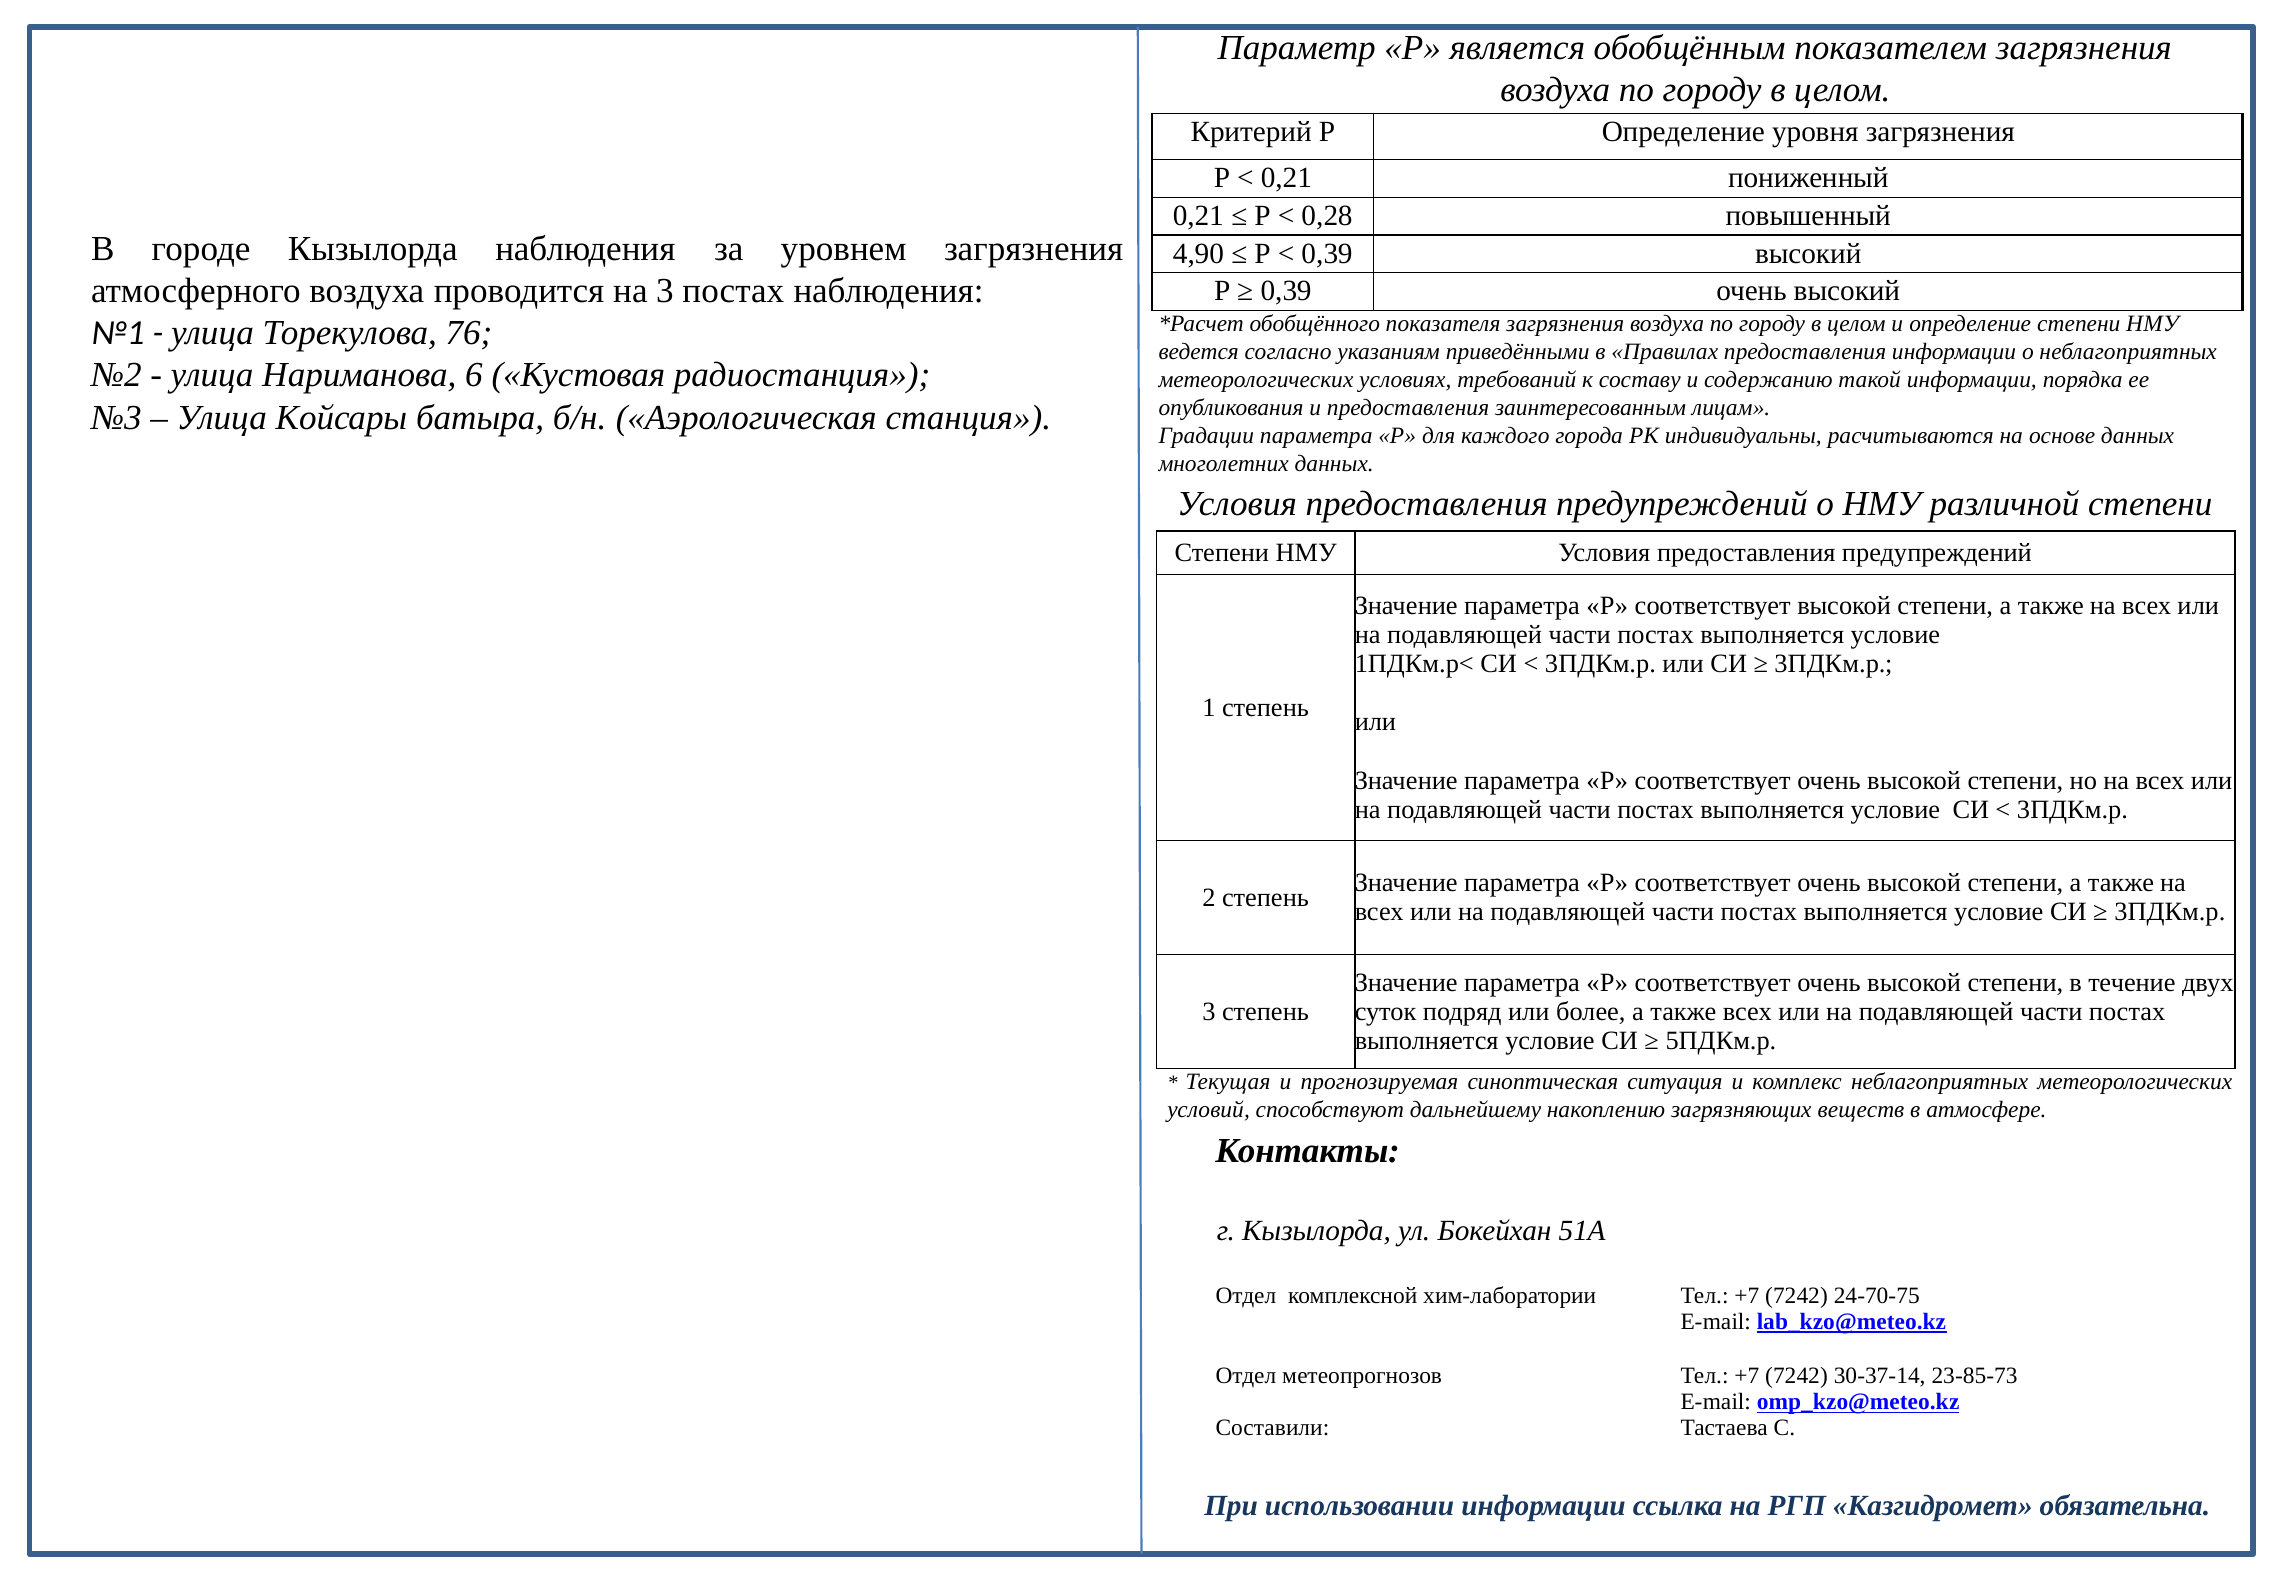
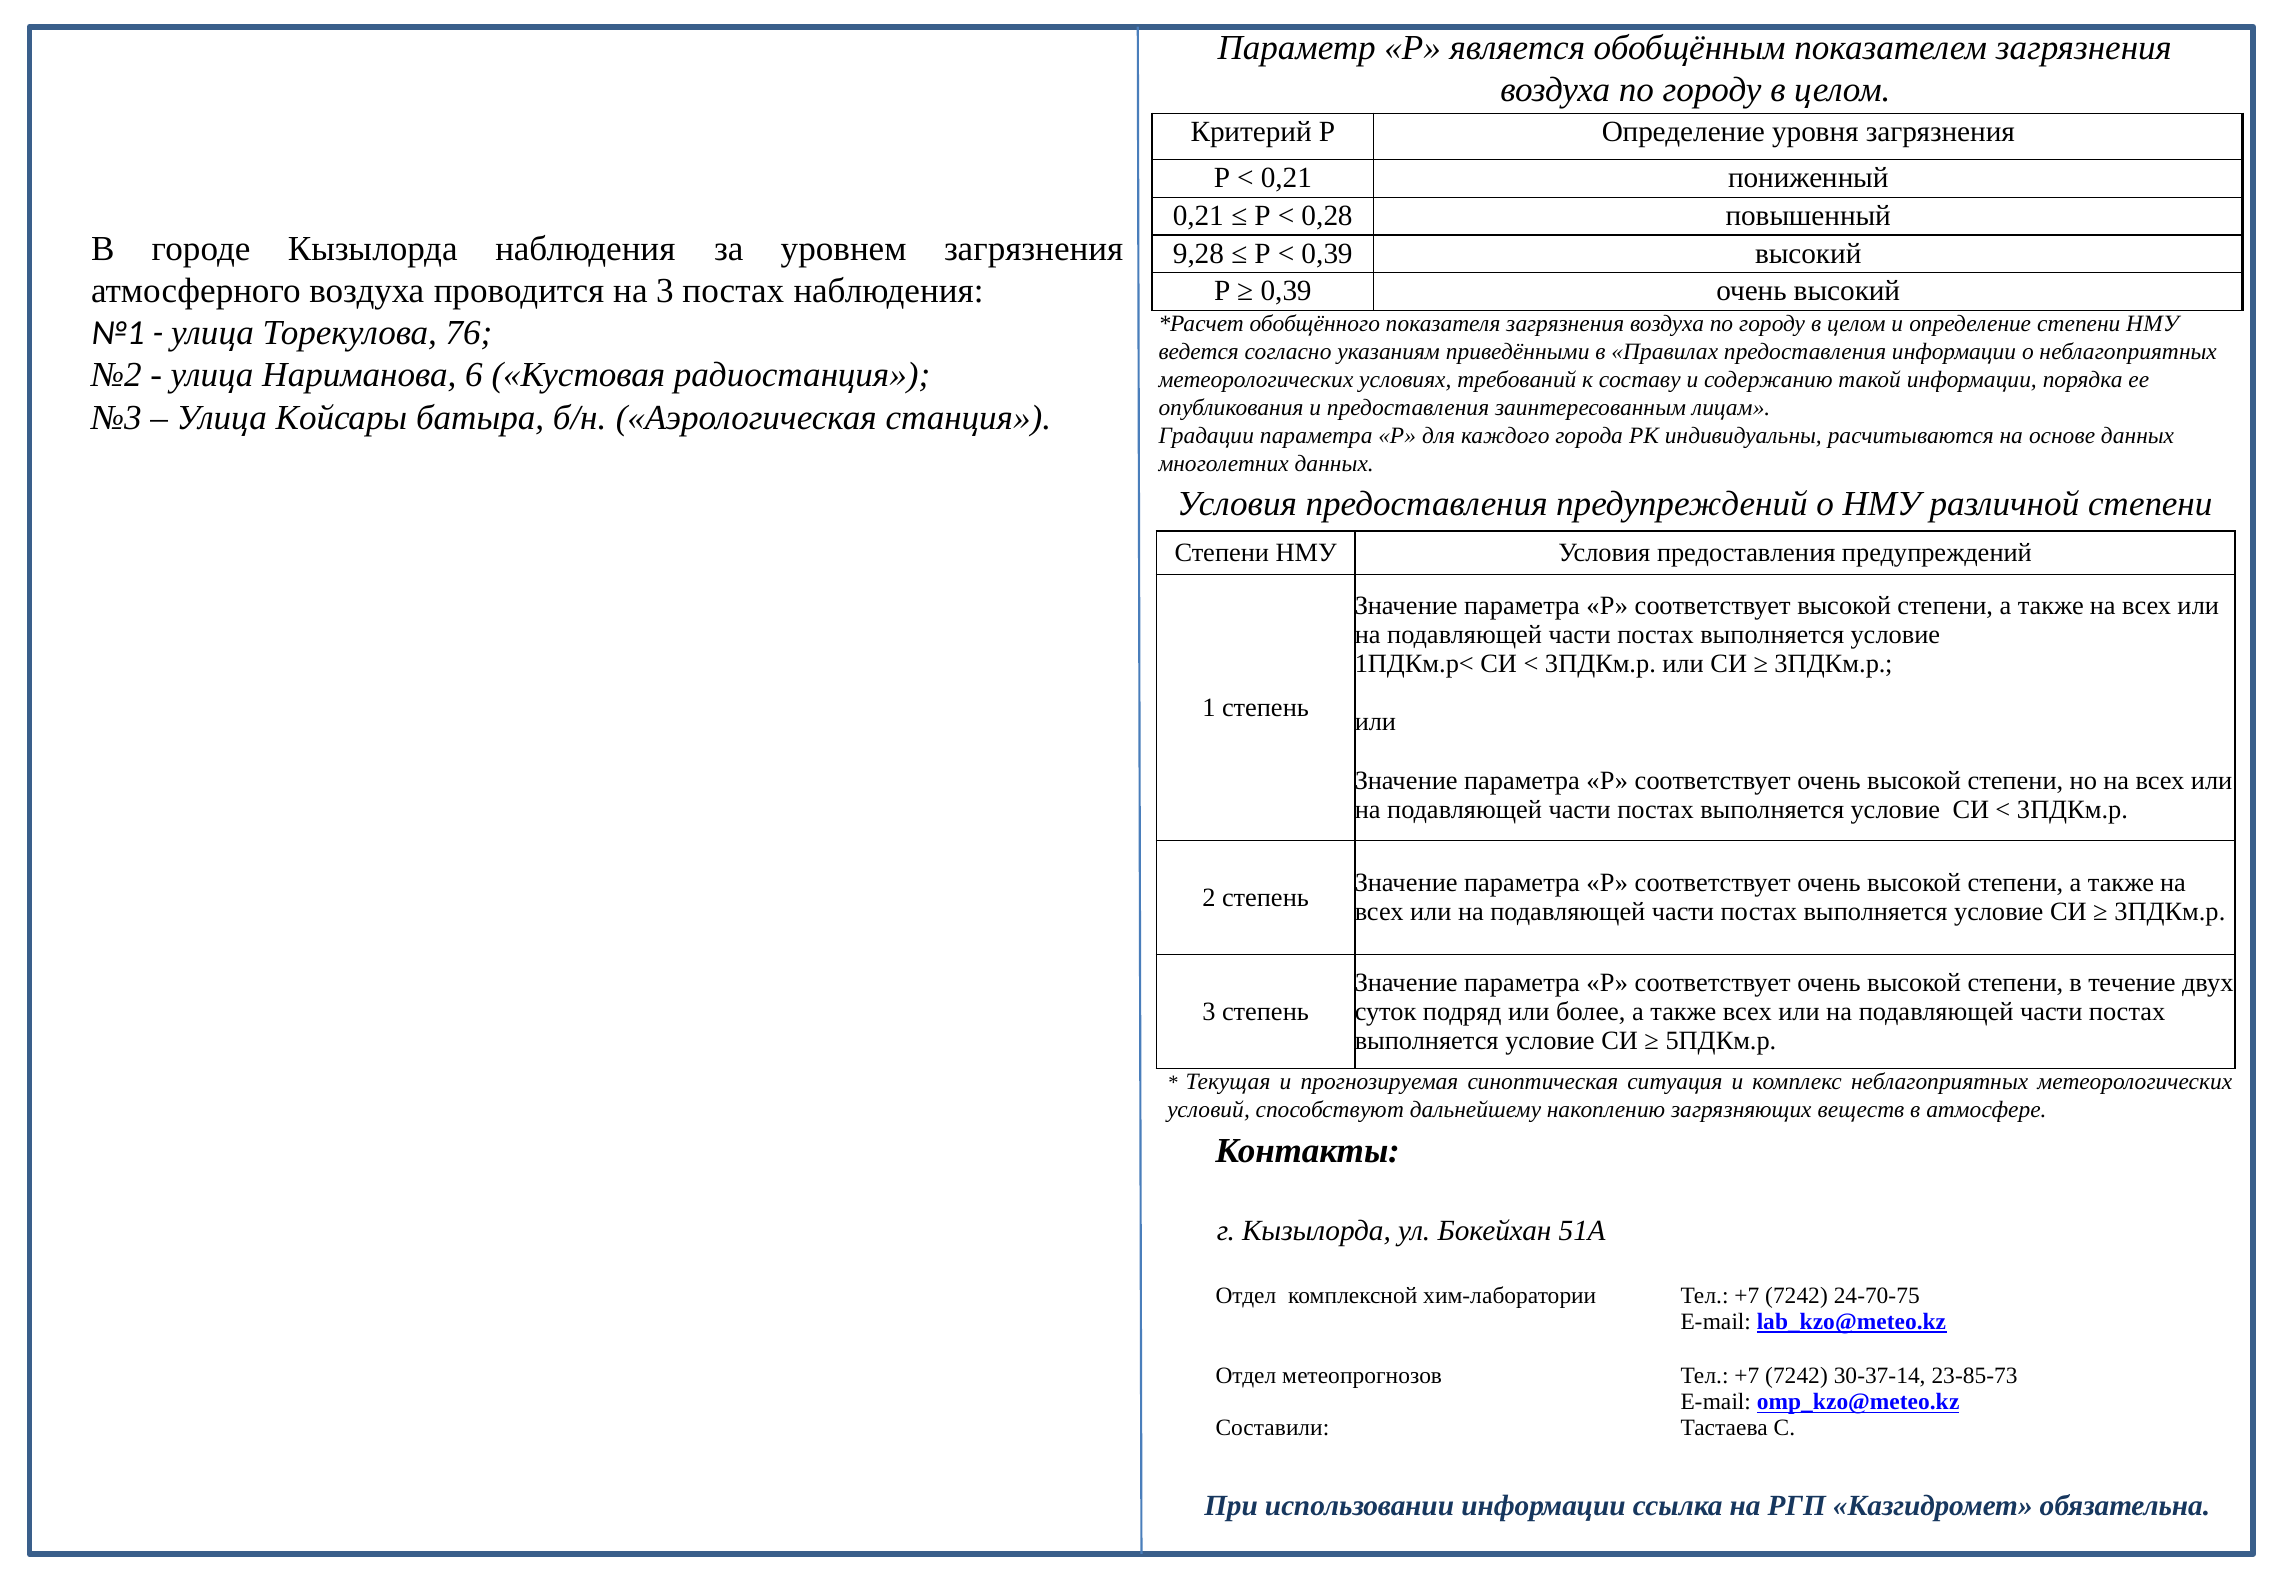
4,90: 4,90 -> 9,28 (1198, 254)
